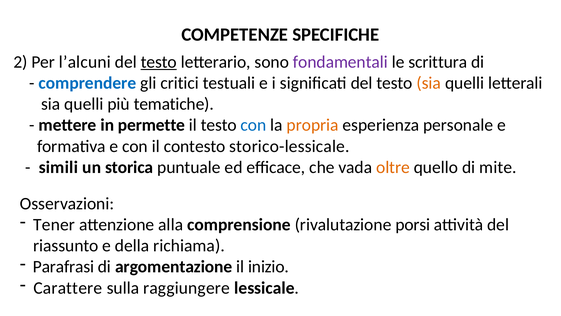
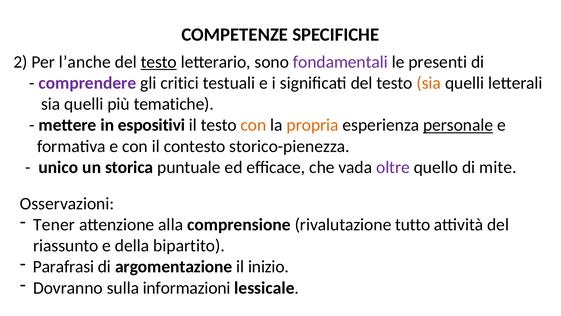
l’alcuni: l’alcuni -> l’anche (85, 62)
scrittura: scrittura -> presenti (438, 62)
comprendere colour: blue -> purple (87, 83)
permette: permette -> espositivi (152, 125)
con colour: blue -> orange (253, 125)
personale underline: none -> present (458, 125)
storico-lessicale: storico-lessicale -> storico-pienezza (290, 146)
simili: simili -> unico (58, 167)
oltre colour: orange -> purple (393, 167)
porsi: porsi -> tutto (413, 224)
richiama: richiama -> bipartito (189, 245)
Carattere: Carattere -> Dovranno (68, 288)
raggiungere: raggiungere -> informazioni (187, 288)
